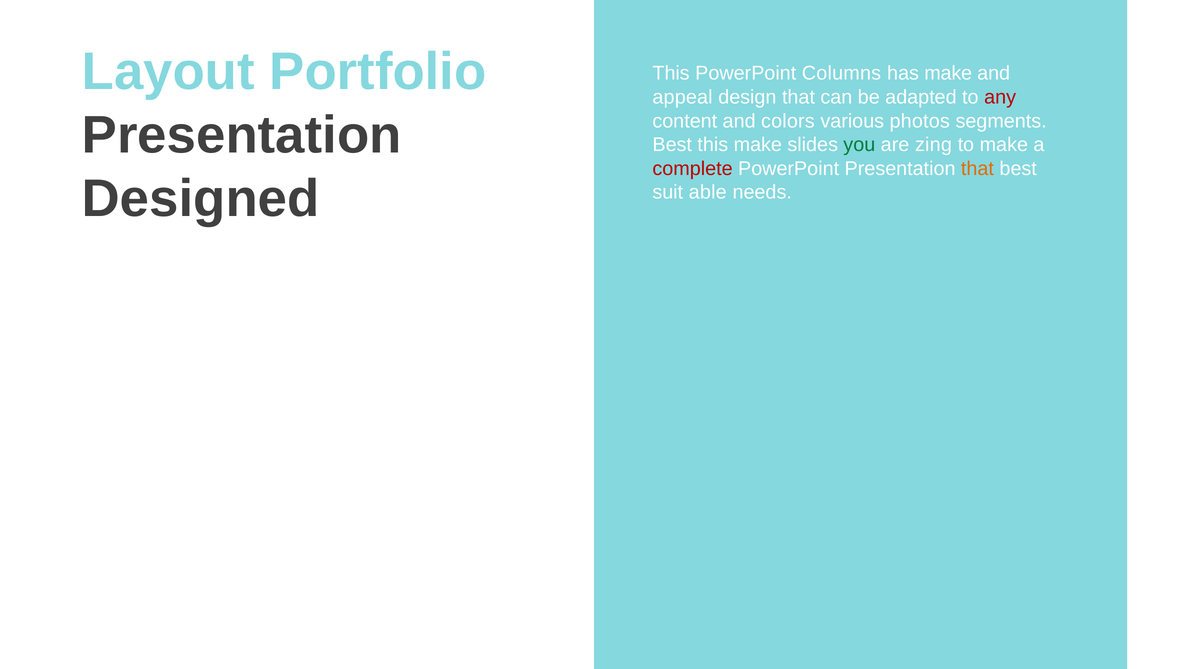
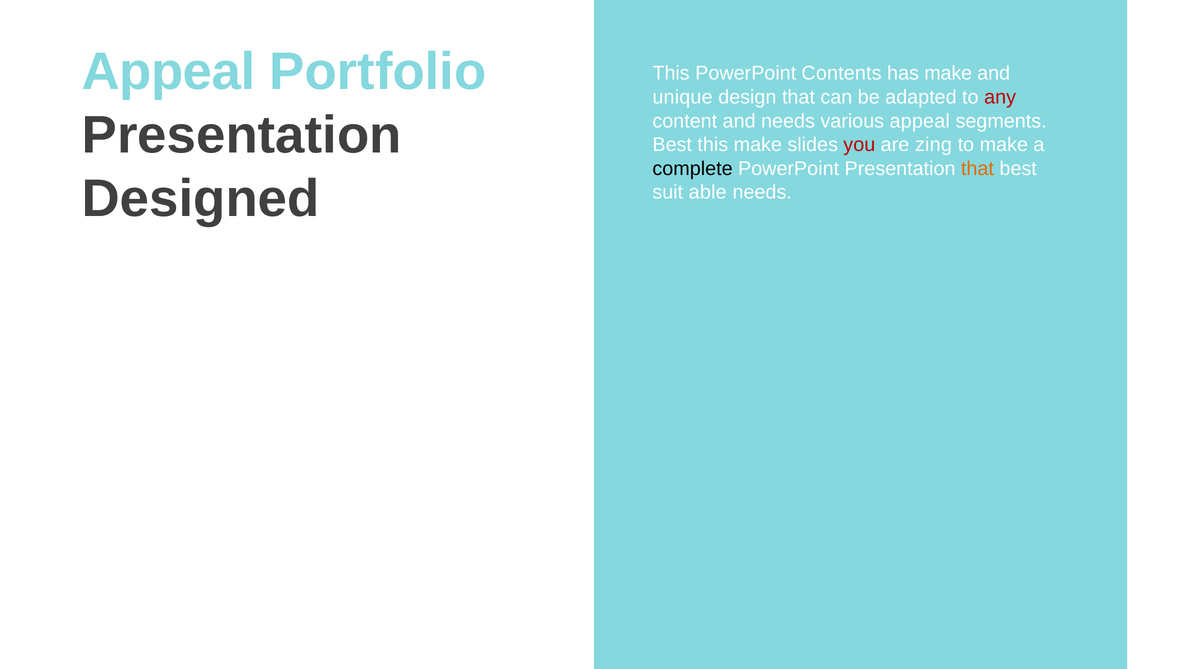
Layout: Layout -> Appeal (169, 72)
Columns: Columns -> Contents (842, 73)
appeal: appeal -> unique (683, 97)
and colors: colors -> needs (788, 121)
various photos: photos -> appeal (920, 121)
you colour: green -> red (859, 145)
complete colour: red -> black (693, 168)
